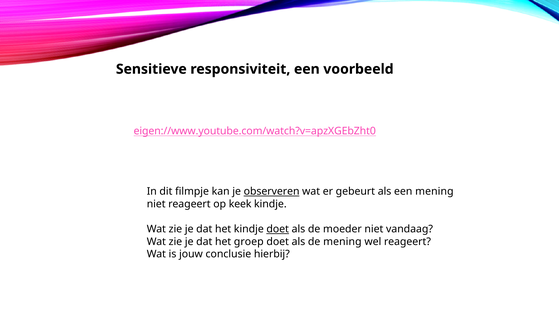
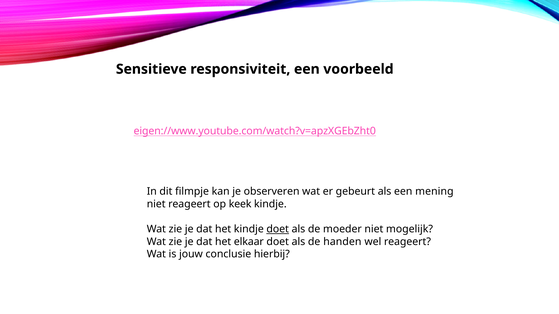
observeren underline: present -> none (272, 192)
vandaag: vandaag -> mogelijk (409, 229)
groep: groep -> elkaar (249, 242)
de mening: mening -> handen (342, 242)
